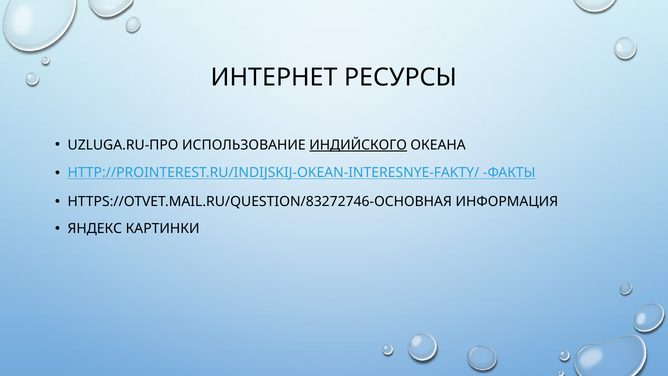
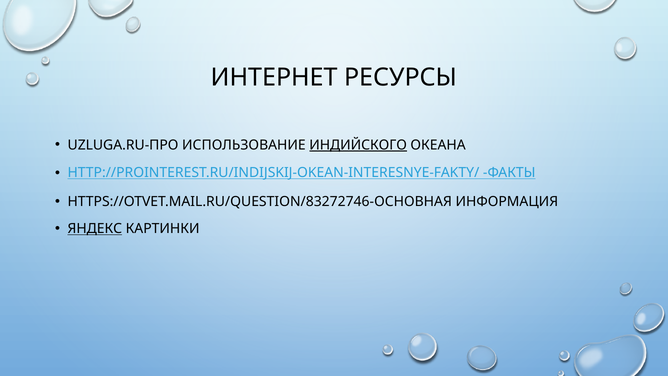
ЯНДЕКС underline: none -> present (95, 229)
